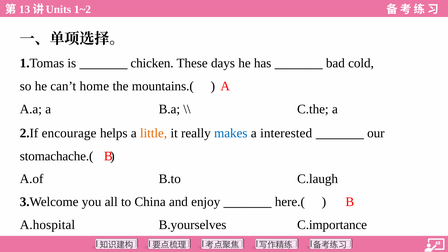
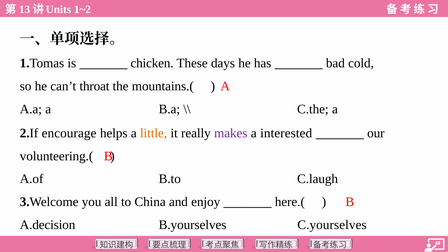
home: home -> throat (94, 86)
makes colour: blue -> purple (231, 133)
stomachache.(: stomachache.( -> volunteering.( (57, 156)
A.hospital: A.hospital -> A.decision (48, 225)
C.importance: C.importance -> C.yourselves (332, 225)
